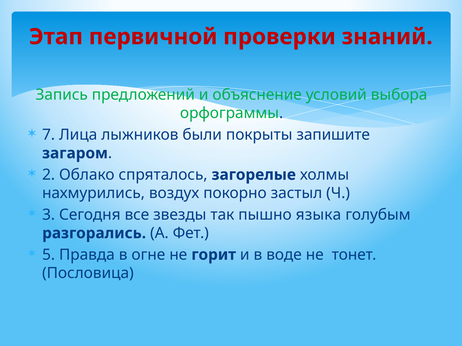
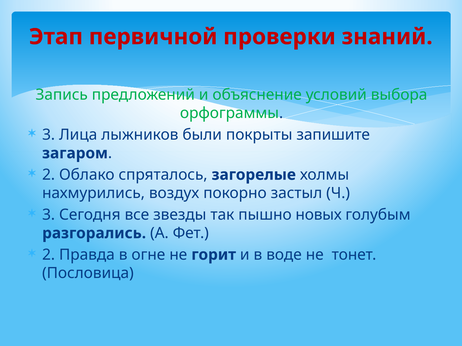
7: 7 -> 3 (49, 135)
языка: языка -> новых (319, 215)
5: 5 -> 2 (49, 255)
